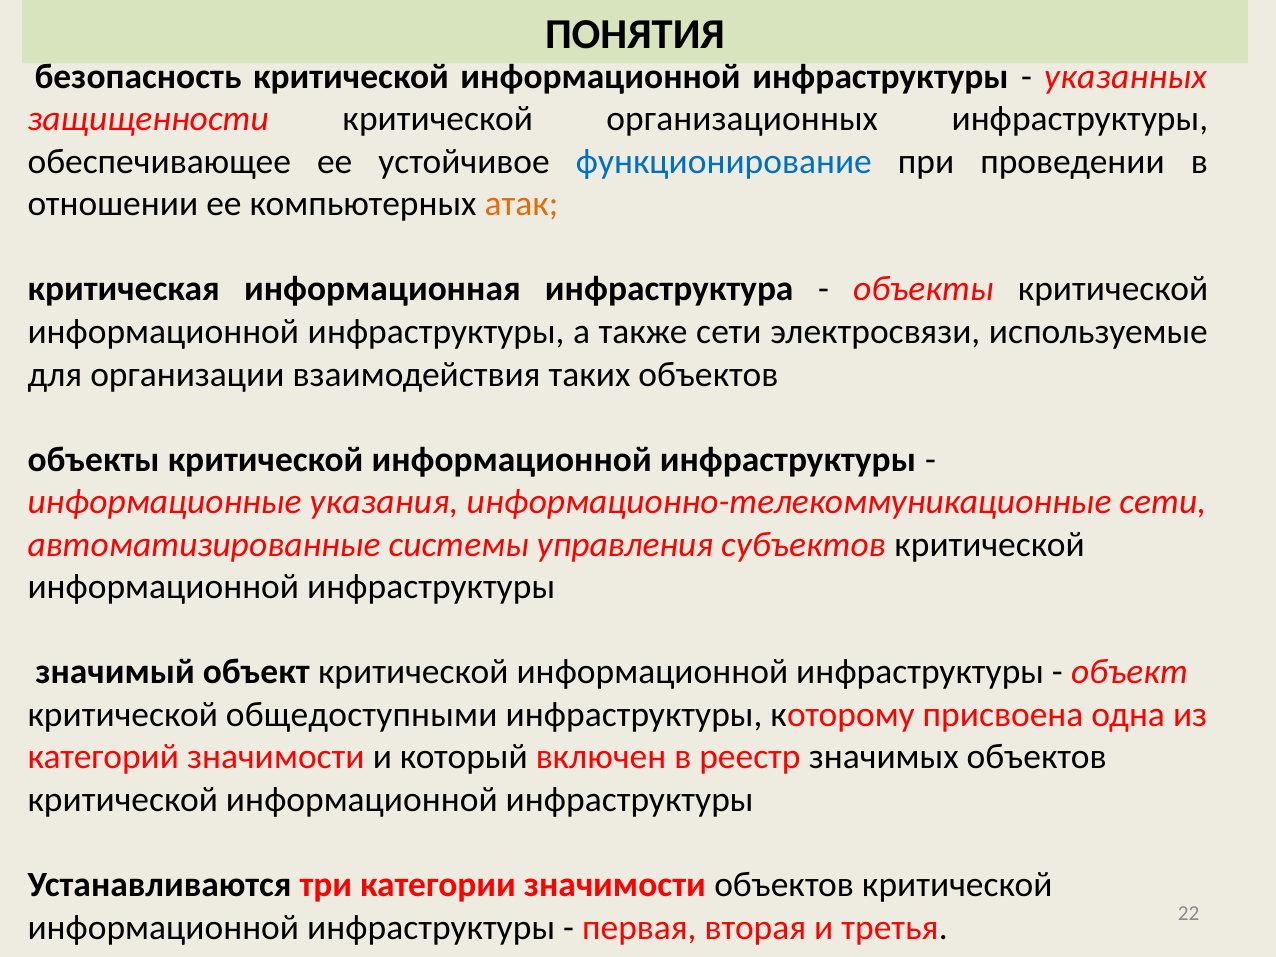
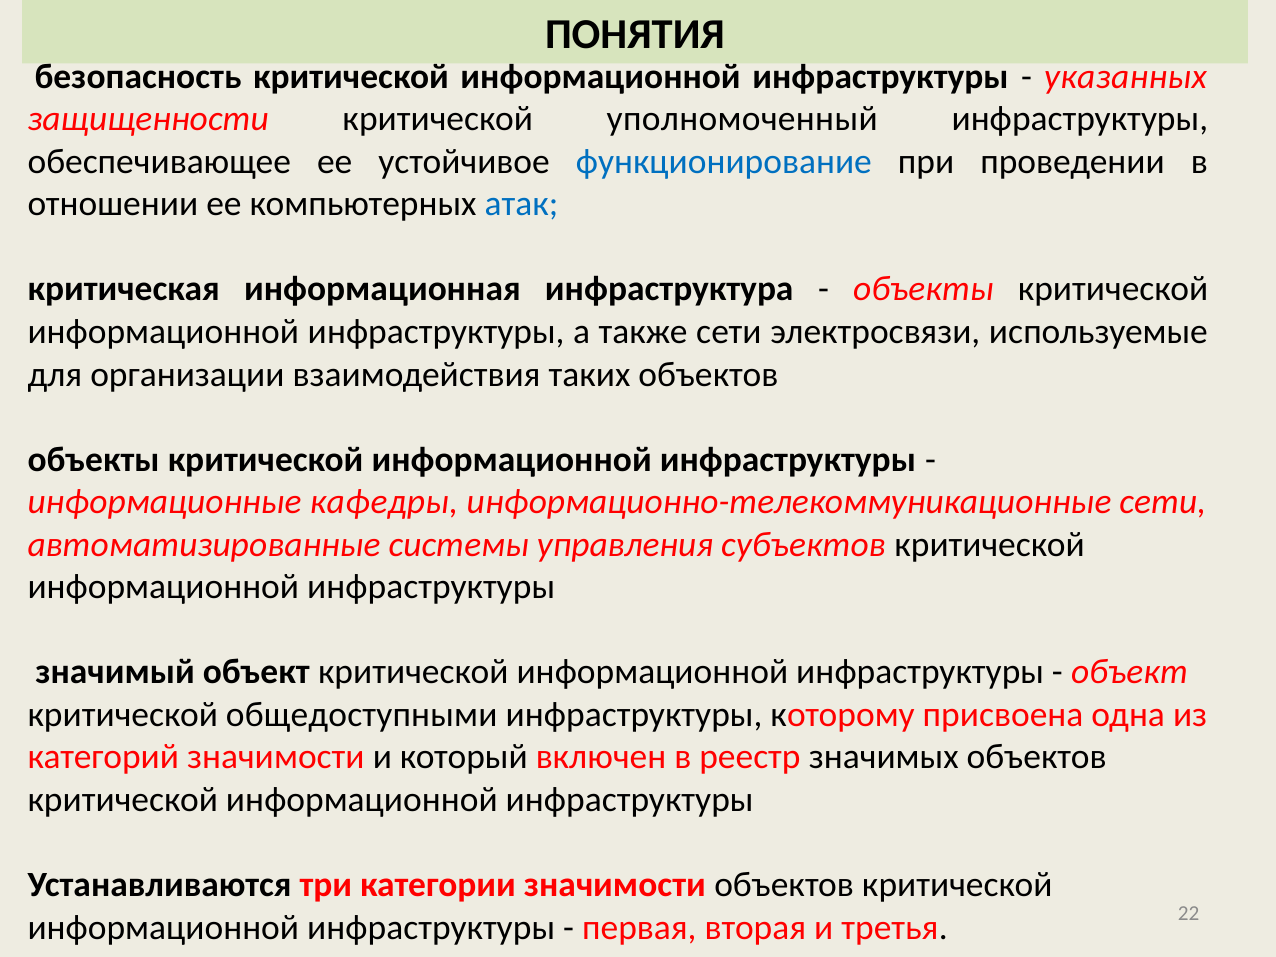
организационных: организационных -> уполномоченный (742, 119)
атак colour: orange -> blue (521, 204)
указания: указания -> кафедры (384, 502)
